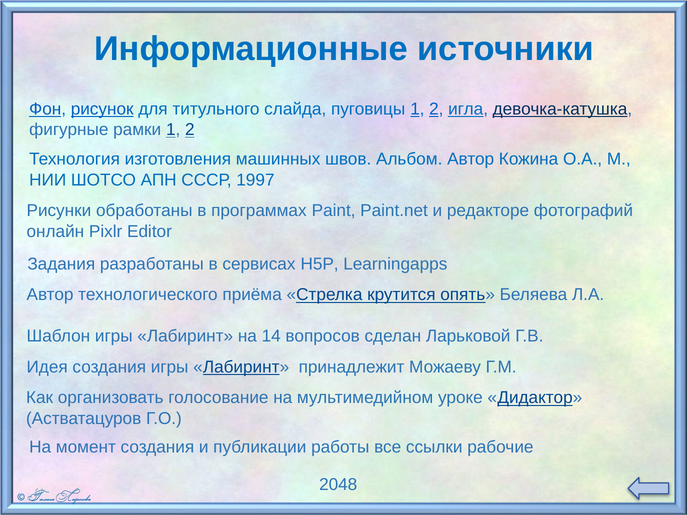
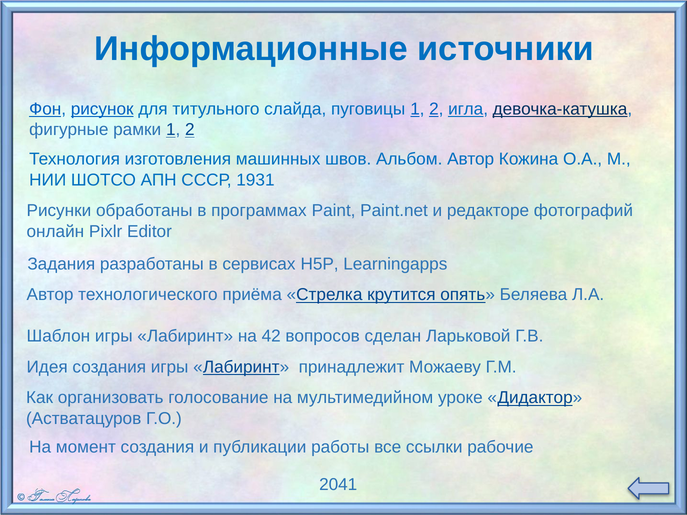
1997: 1997 -> 1931 (255, 180)
14: 14 -> 42 (271, 336)
2048: 2048 -> 2041 (338, 485)
